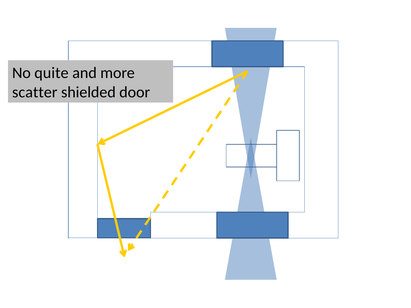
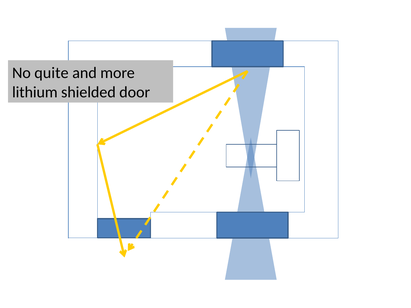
scatter: scatter -> lithium (35, 92)
